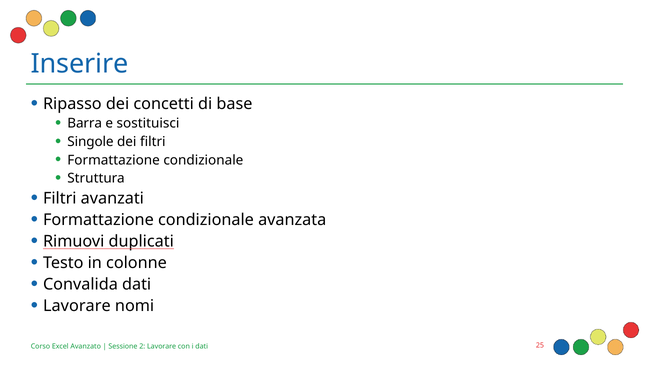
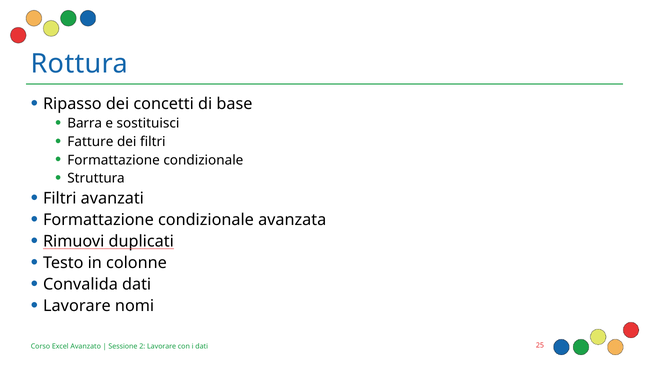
Inserire: Inserire -> Rottura (79, 64)
Singole: Singole -> Fatture (90, 142)
